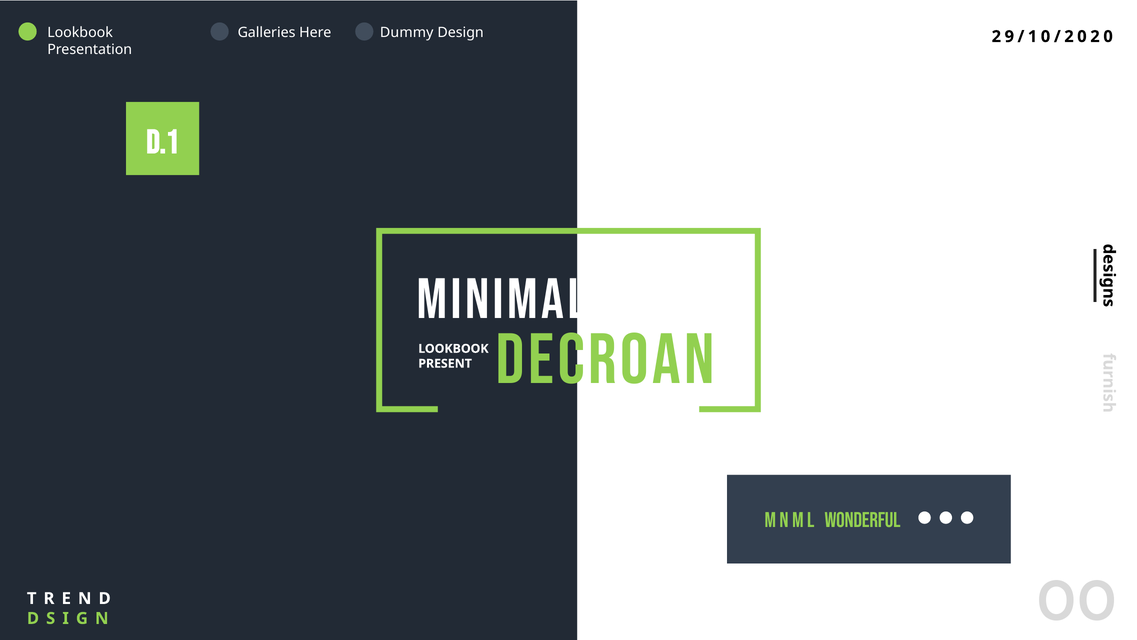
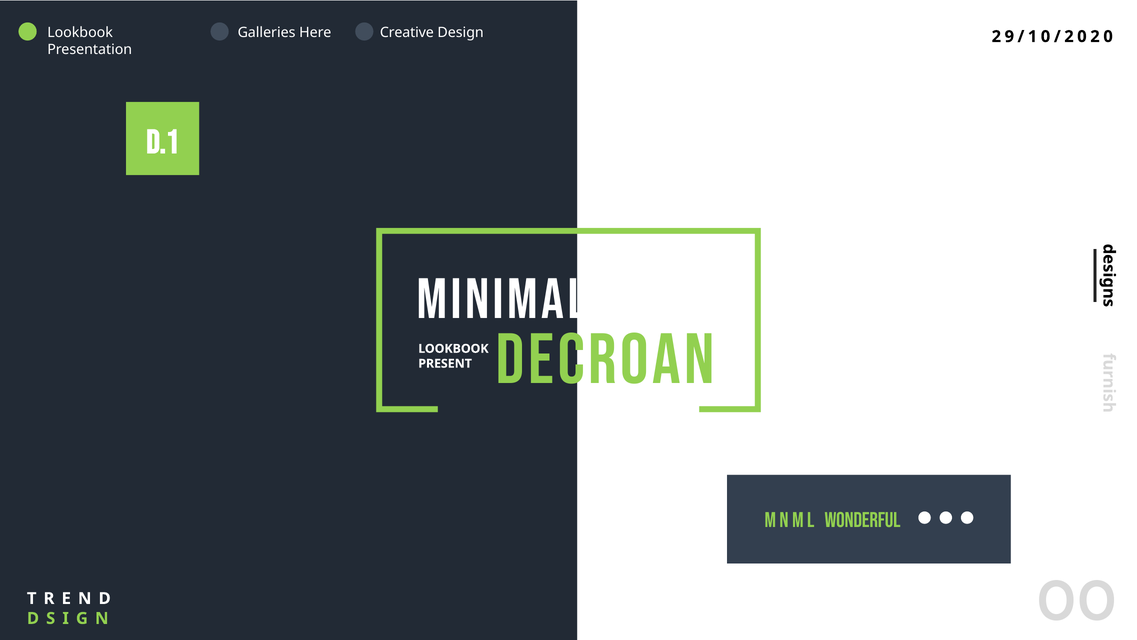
Dummy: Dummy -> Creative (407, 32)
